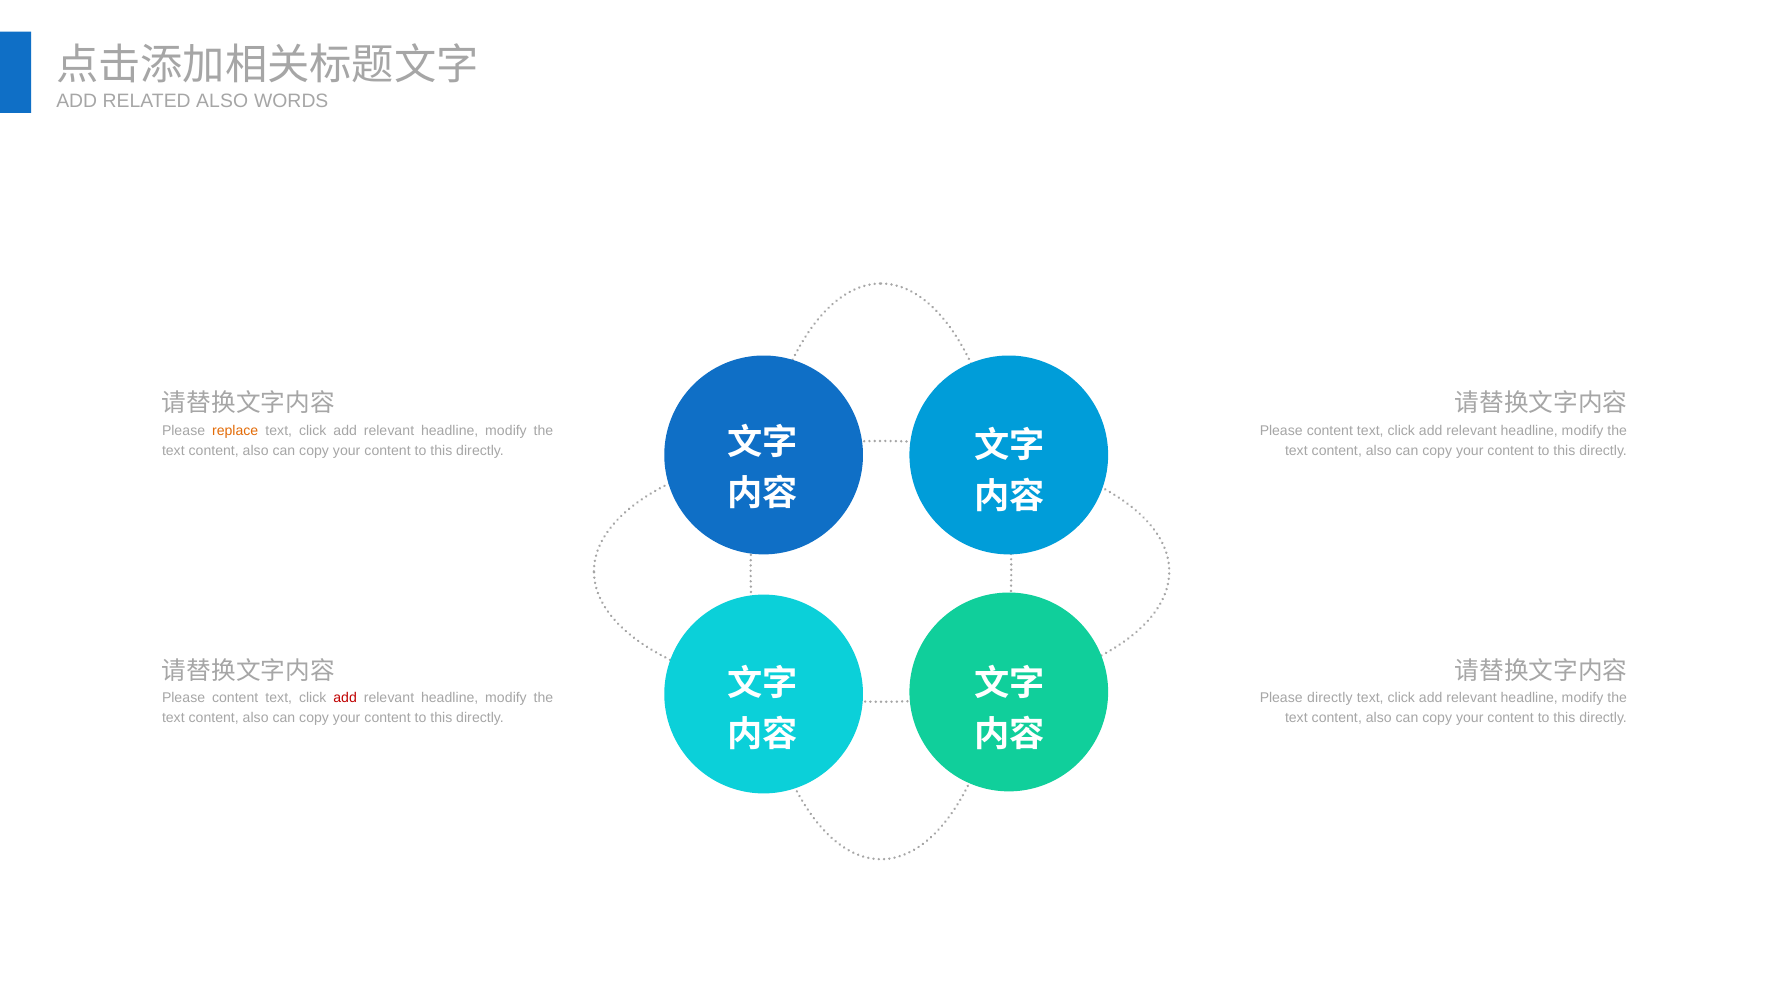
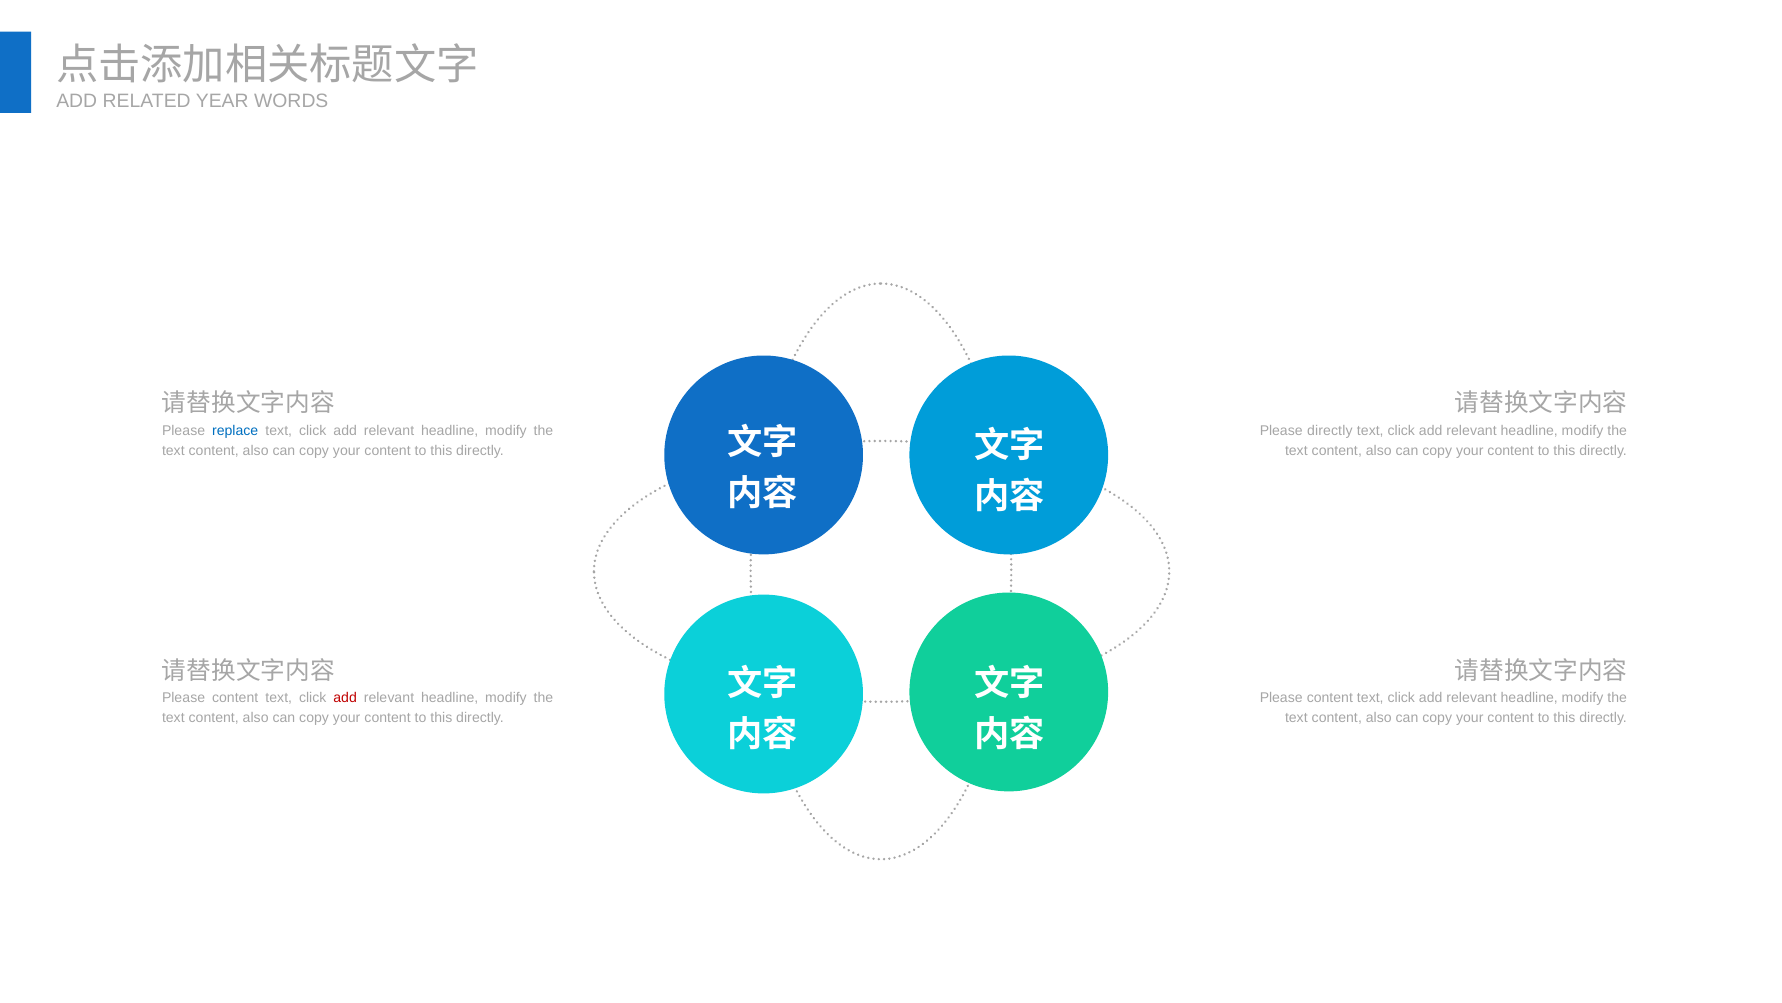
RELATED ALSO: ALSO -> YEAR (222, 101)
replace colour: orange -> blue (235, 430)
content: content -> directly (1330, 430)
directly: directly -> content (1330, 698)
